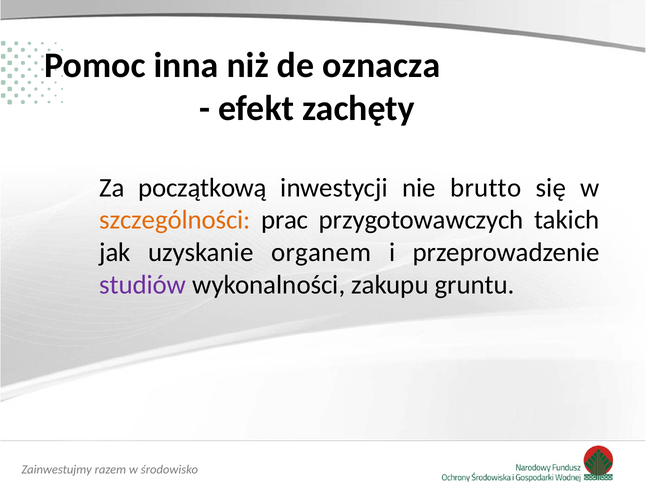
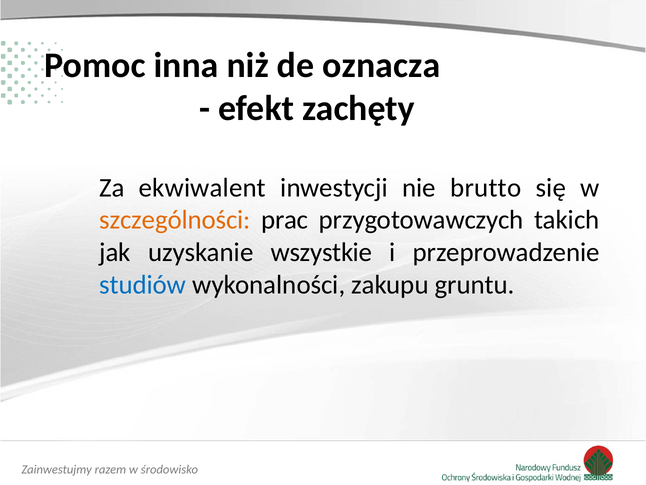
początkową: początkową -> ekwiwalent (202, 188)
organem: organem -> wszystkie (321, 252)
studiów colour: purple -> blue (143, 284)
